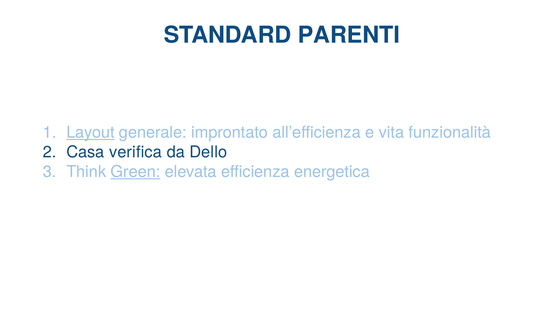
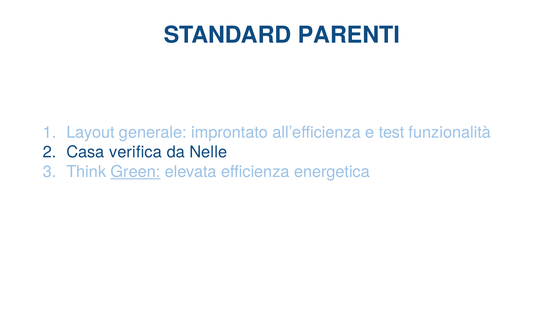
Layout underline: present -> none (91, 132)
vita: vita -> test (392, 132)
Dello: Dello -> Nelle (208, 152)
